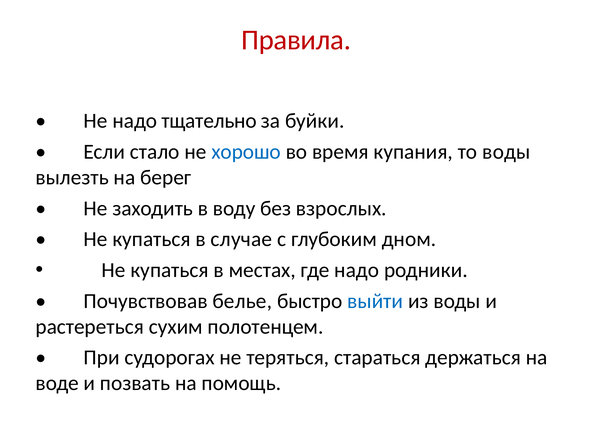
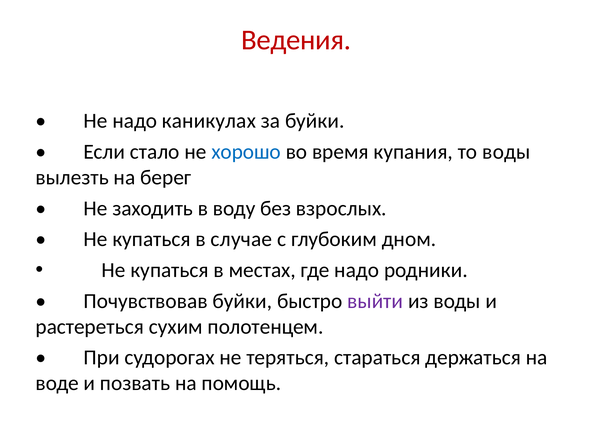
Правила: Правила -> Ведения (296, 40)
тщательно: тщательно -> каникулах (209, 121)
Почувствовав белье: белье -> буйки (242, 301)
выйти colour: blue -> purple (375, 301)
